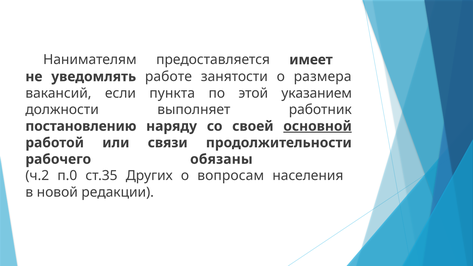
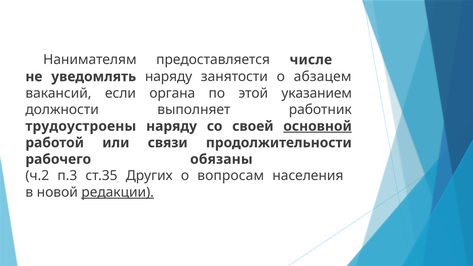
имеет: имеет -> числе (311, 60)
уведомлять работе: работе -> наряду (169, 77)
размера: размера -> абзацем (323, 77)
пункта: пункта -> органа (172, 93)
постановлению: постановлению -> трудоустроены (81, 126)
п.0: п.0 -> п.3 (67, 176)
редакции underline: none -> present (118, 192)
